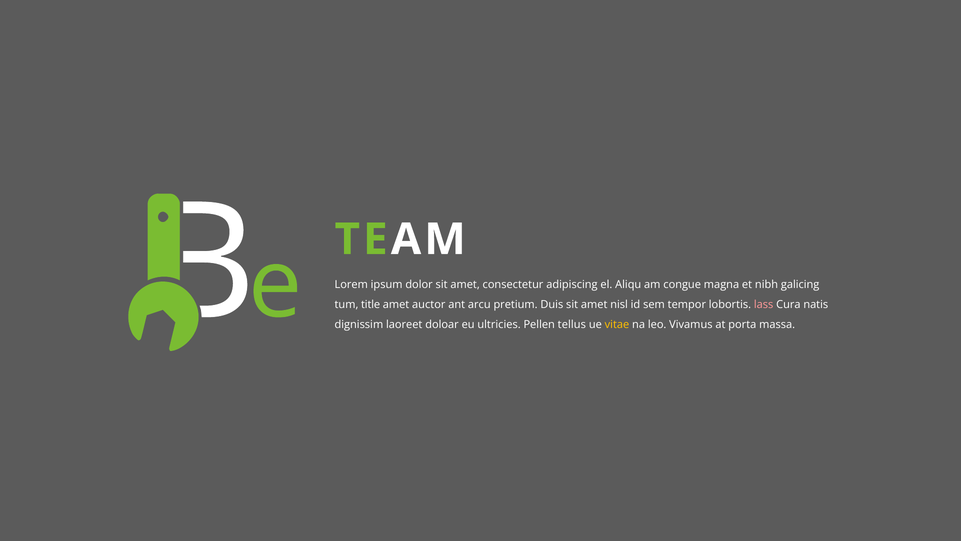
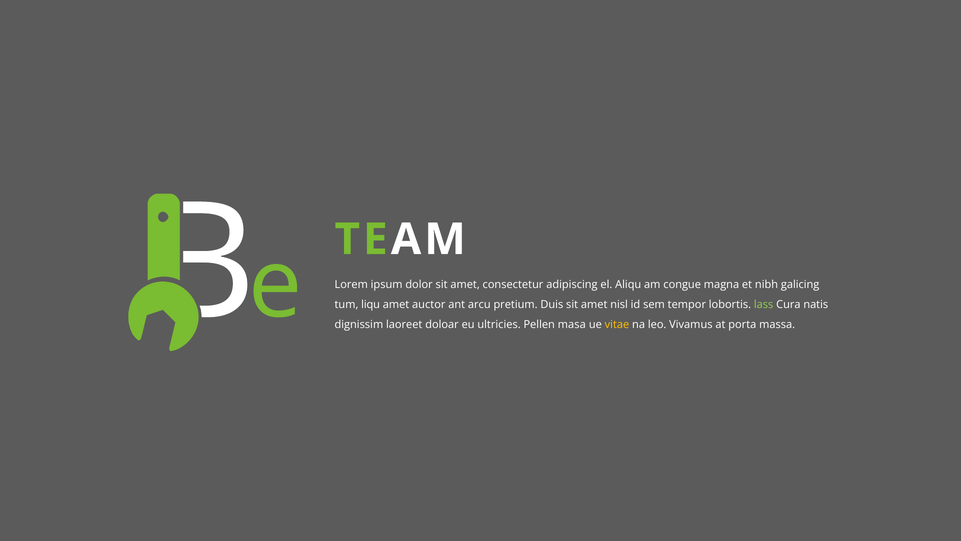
title: title -> liqu (371, 304)
lass colour: pink -> light green (764, 304)
tellus: tellus -> masa (572, 324)
